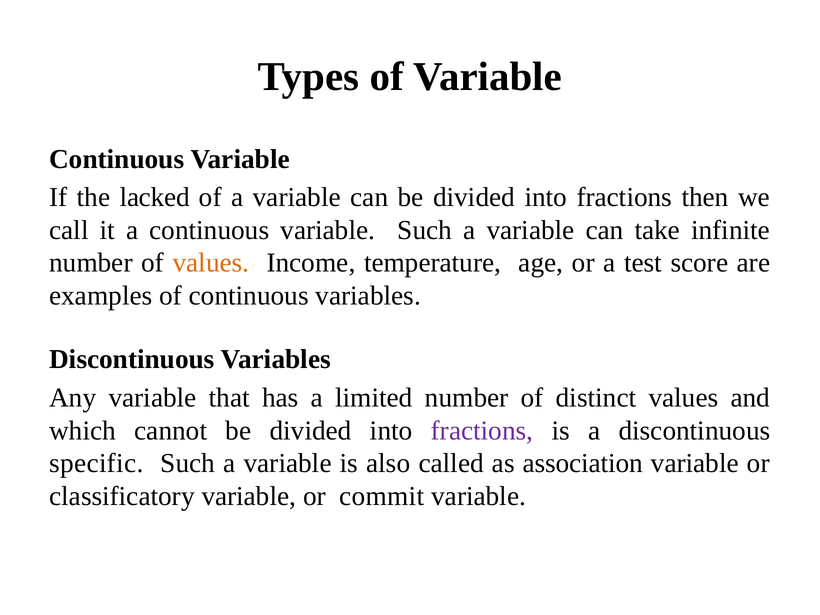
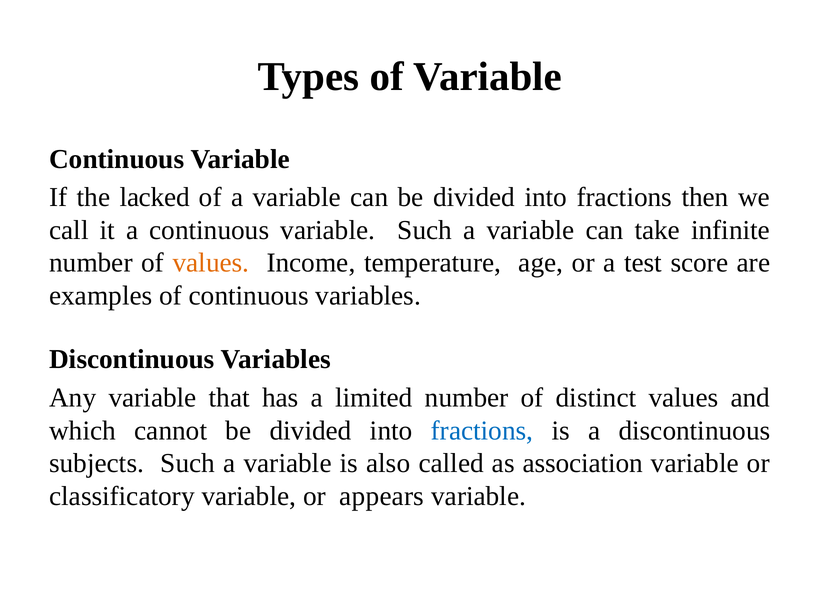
fractions colour: purple -> blue (482, 431)
specific: specific -> subjects (97, 463)
commit: commit -> appears (382, 496)
